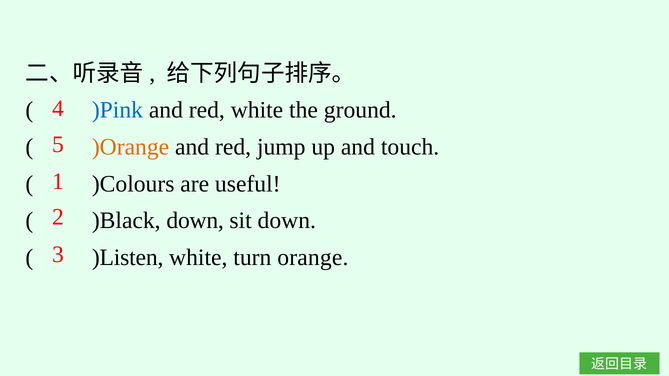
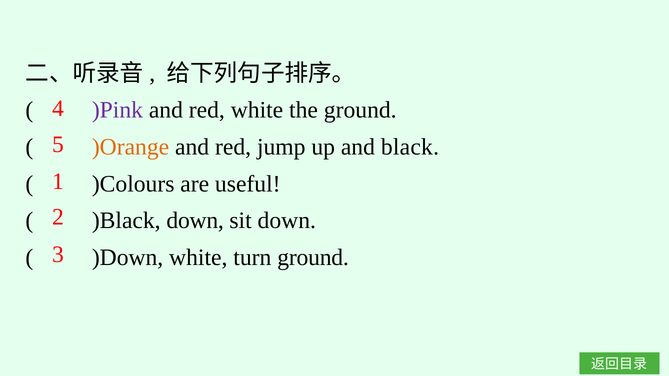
)Pink colour: blue -> purple (117, 110)
touch: touch -> black (410, 147)
)Listen: )Listen -> )Down (128, 258)
turn orange: orange -> ground (313, 258)
